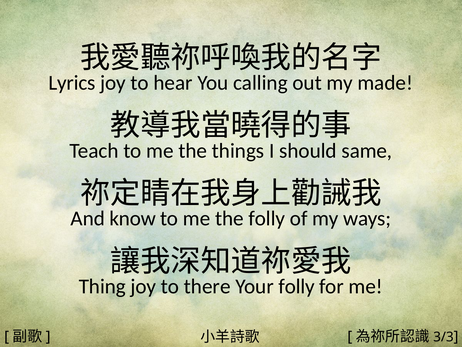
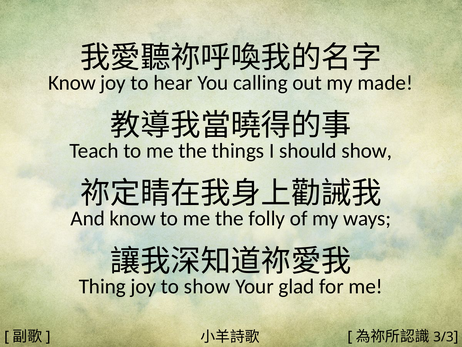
Lyrics: Lyrics -> Know (72, 83)
should same: same -> show (367, 151)
to there: there -> show (207, 286)
Your folly: folly -> glad (297, 286)
